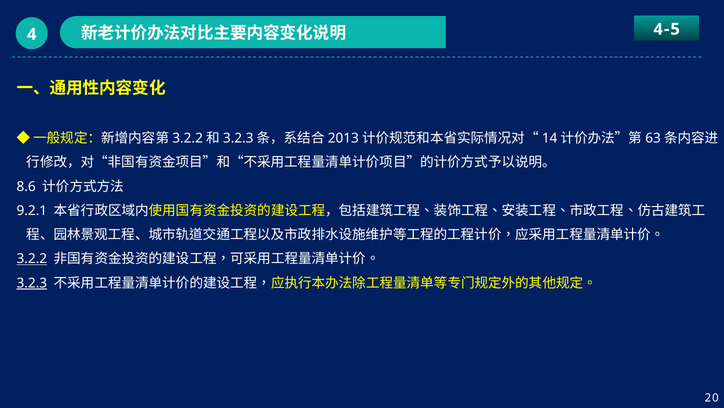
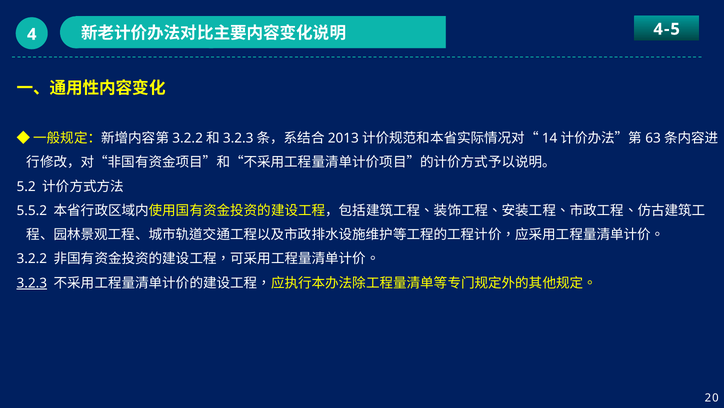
8.6: 8.6 -> 5.2 (26, 186)
9.2.1: 9.2.1 -> 5.5.2 (32, 210)
3.2.2 underline: present -> none (32, 259)
